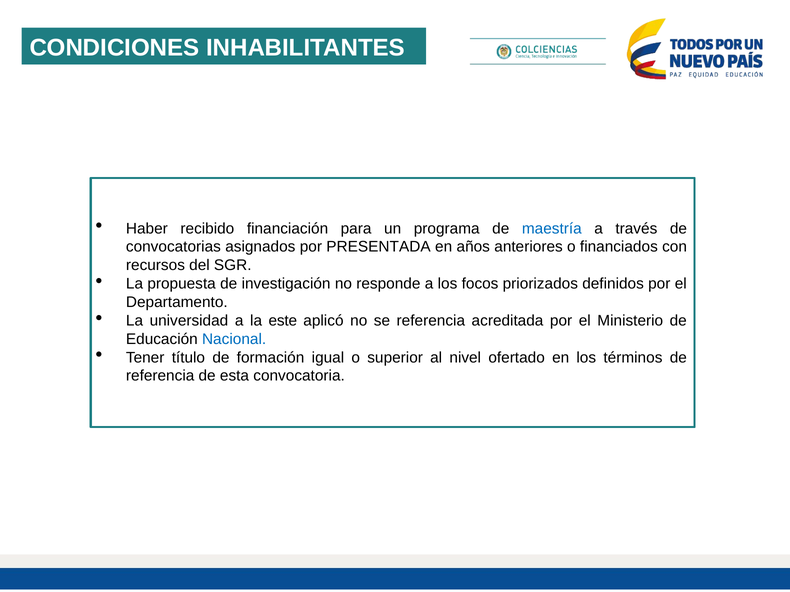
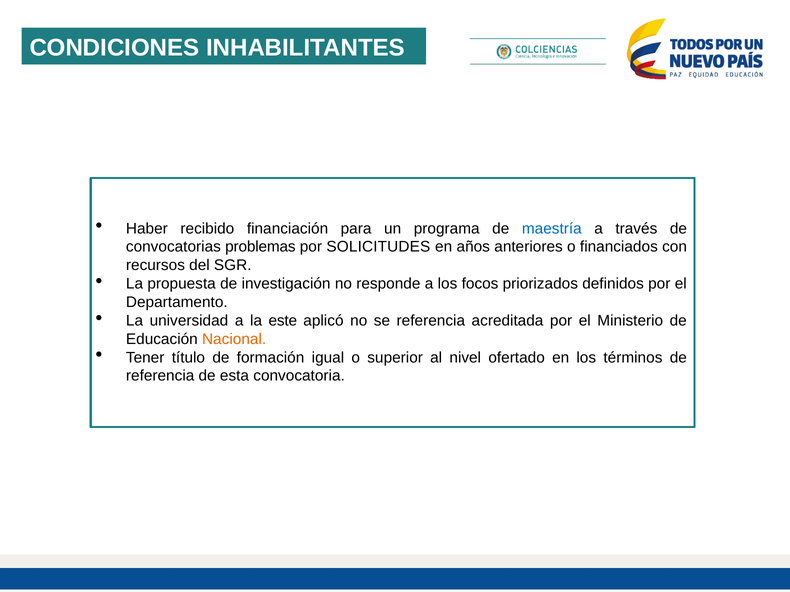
asignados: asignados -> problemas (260, 247)
PRESENTADA: PRESENTADA -> SOLICITUDES (378, 247)
Nacional colour: blue -> orange (234, 339)
